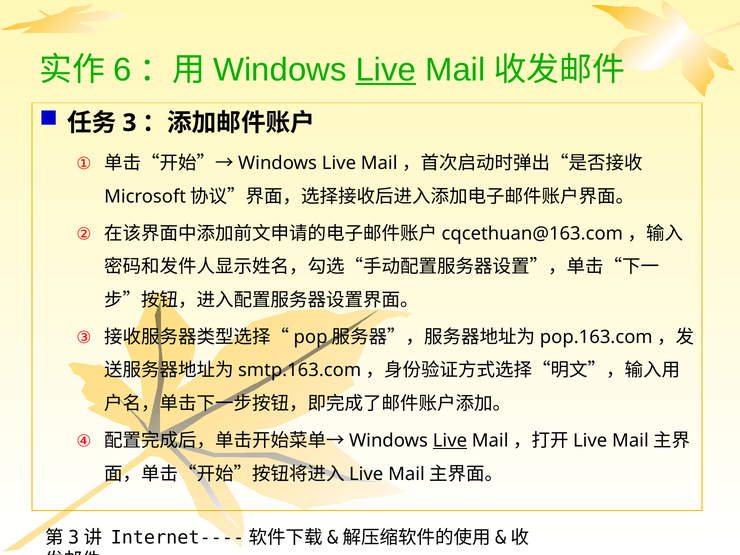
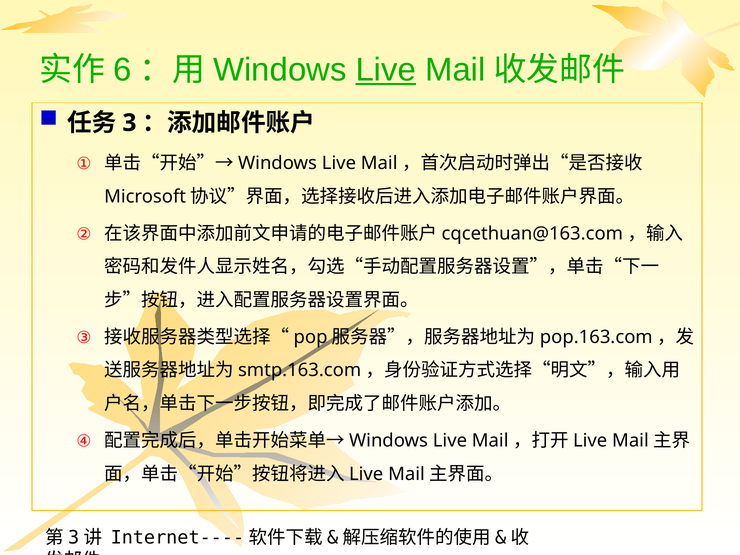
Live underline: present -> none (450, 441)
